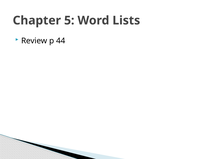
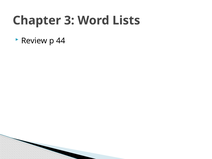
5: 5 -> 3 (69, 20)
